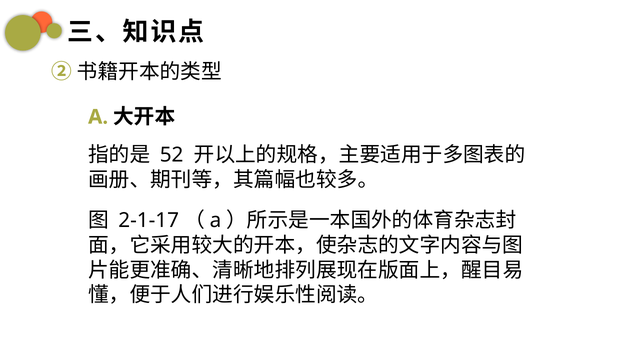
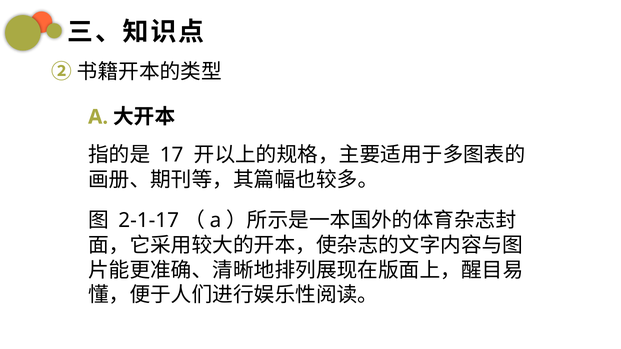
52: 52 -> 17 (172, 155)
